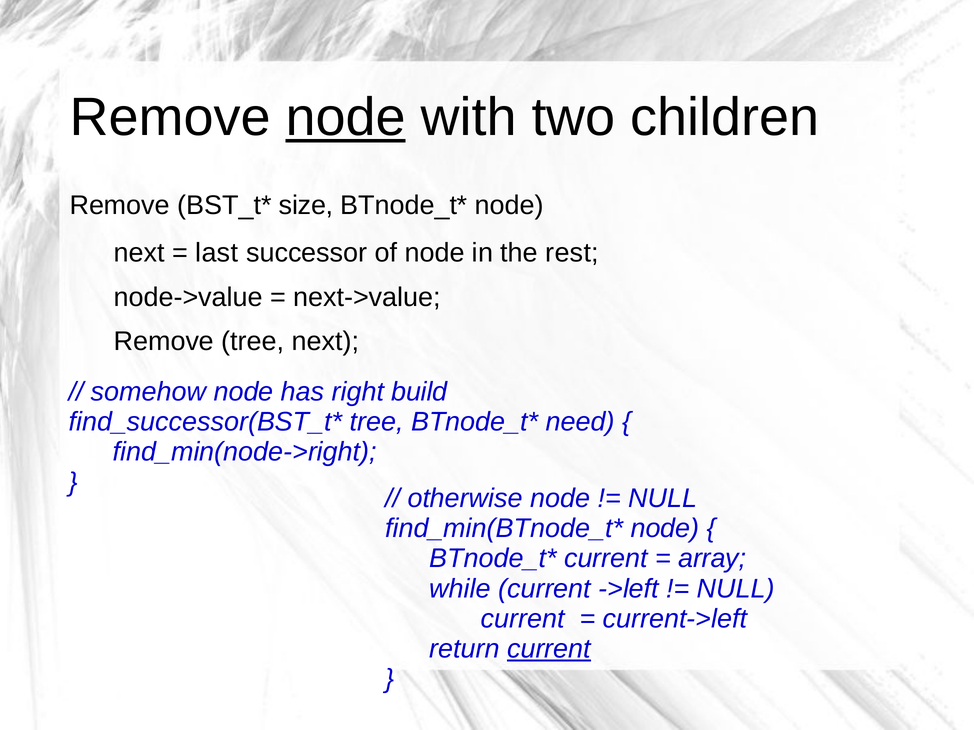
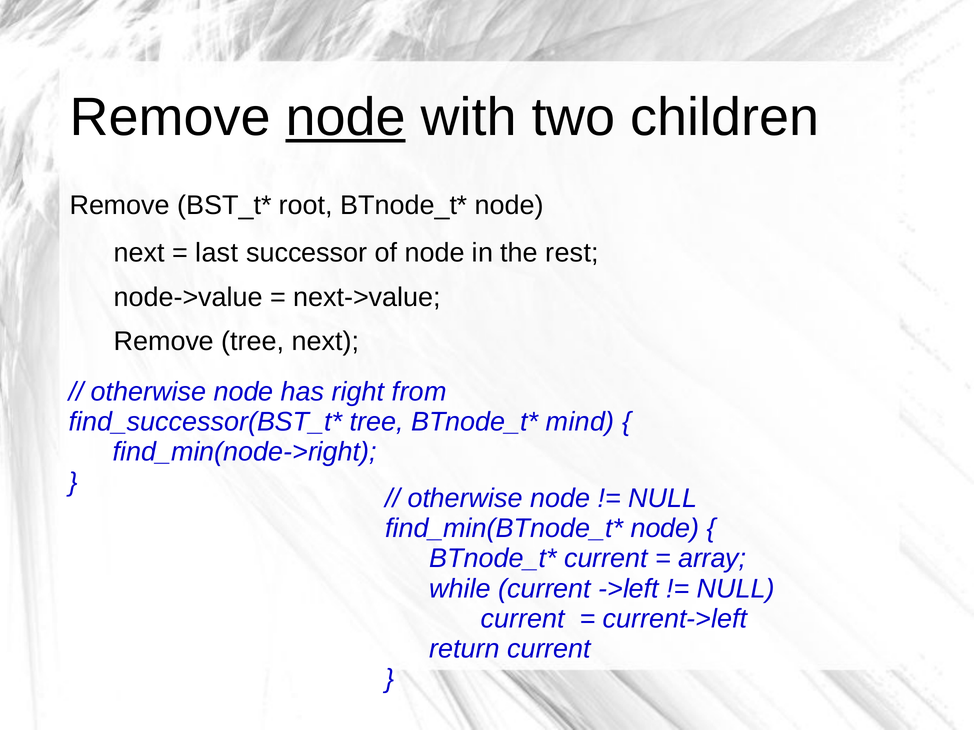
size: size -> root (306, 206)
somehow: somehow -> otherwise (149, 392)
build: build -> from (419, 392)
need: need -> mind (580, 422)
current underline: present -> none (549, 649)
